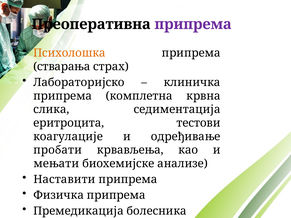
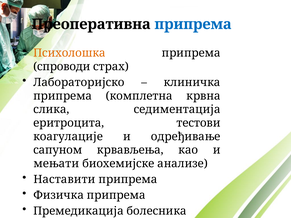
припрема colour: purple -> blue (193, 24)
стварања: стварања -> спроводи (62, 67)
пробати: пробати -> сапуном (58, 150)
